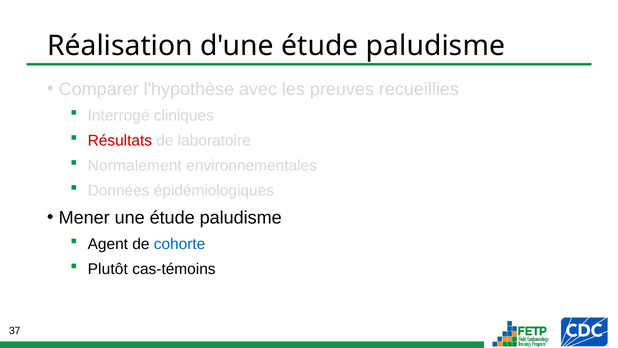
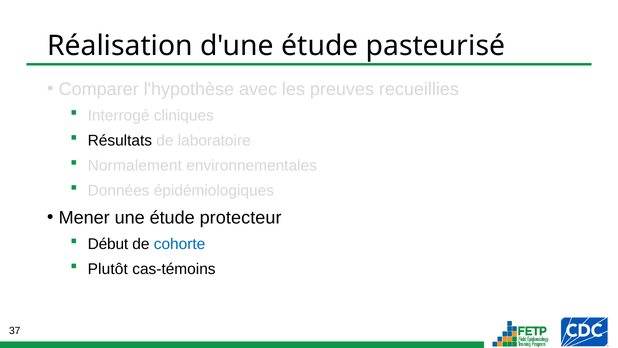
d'une étude paludisme: paludisme -> pasteurisé (435, 46)
Résultats colour: red -> black (120, 141)
une étude paludisme: paludisme -> protecteur (241, 217)
Agent: Agent -> Début (108, 244)
